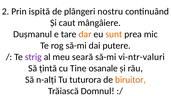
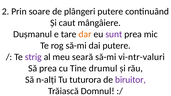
ispită: ispită -> soare (39, 11)
plângeri nostru: nostru -> putere (110, 11)
sunt colour: orange -> purple (114, 34)
Să țintă: țintă -> prea (48, 68)
osanale: osanale -> drumul (103, 68)
biruitor colour: orange -> purple (130, 80)
